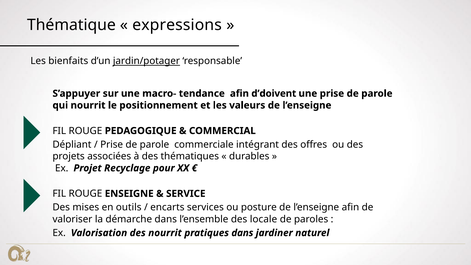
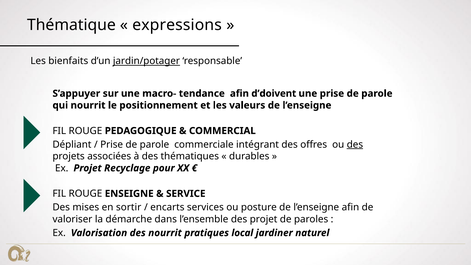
des underline: none -> present (355, 145)
outils: outils -> sortir (129, 207)
des locale: locale -> projet (264, 219)
pratiques dans: dans -> local (242, 233)
